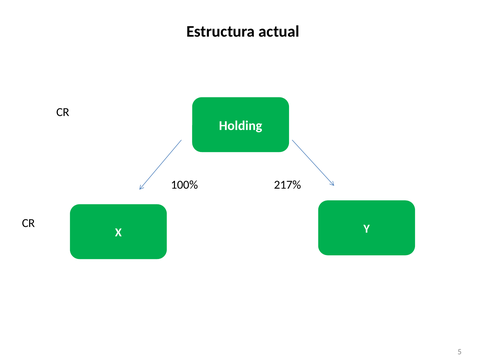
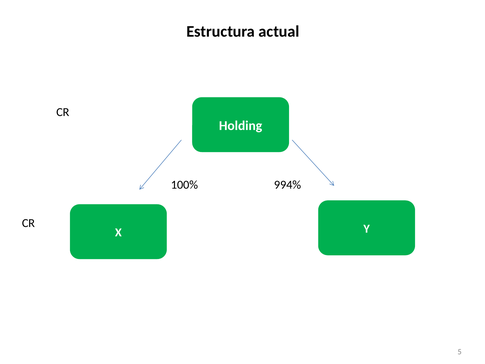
217%: 217% -> 994% (288, 185)
